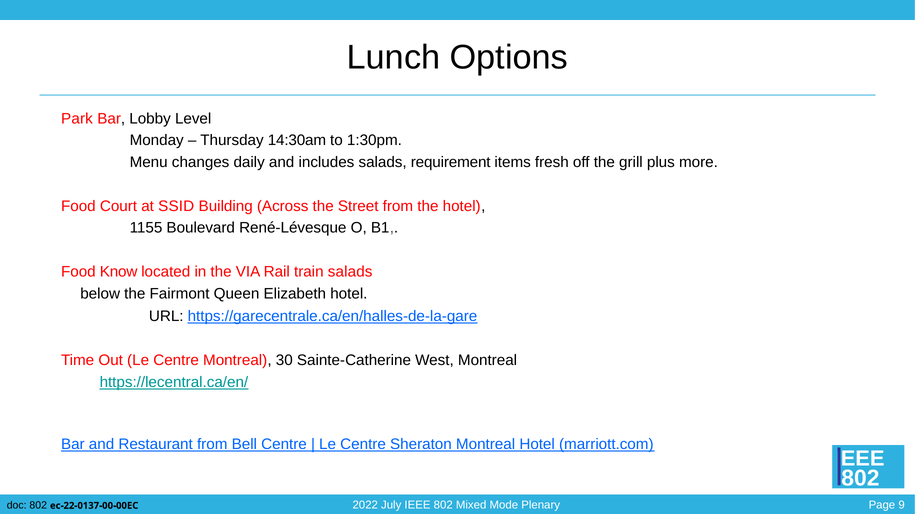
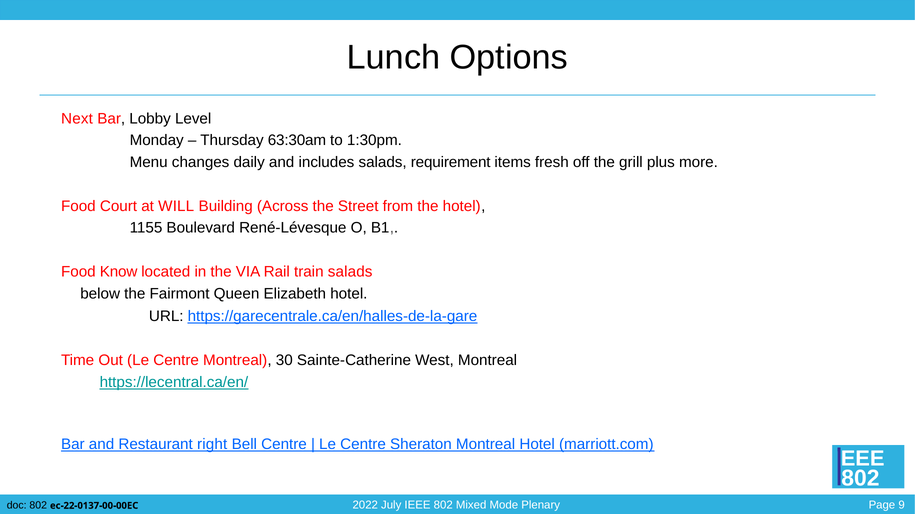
Park: Park -> Next (77, 119)
14:30am: 14:30am -> 63:30am (297, 141)
SSID: SSID -> WILL (176, 206)
Restaurant from: from -> right (212, 445)
